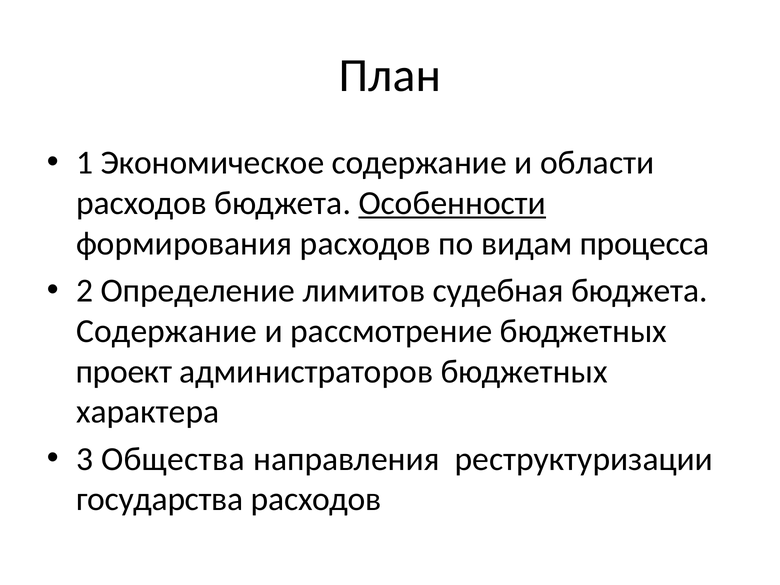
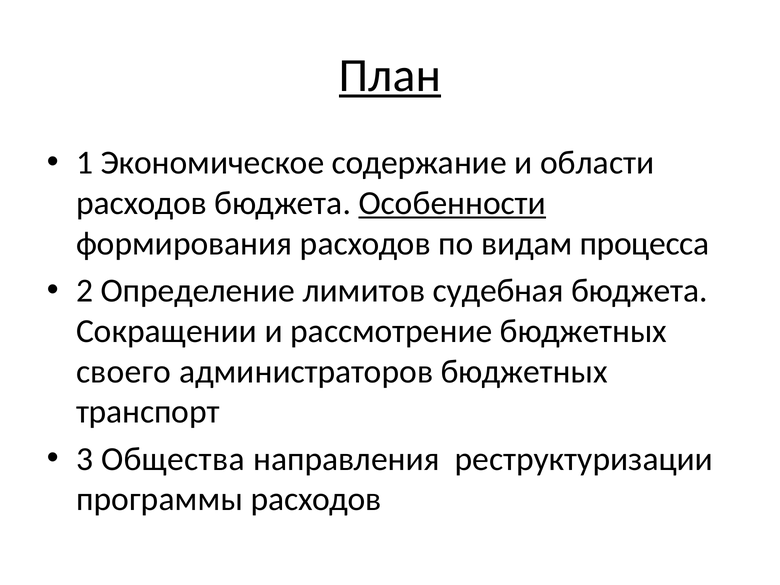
План underline: none -> present (390, 76)
Содержание: Содержание -> Сокращении (167, 331)
проект: проект -> своего (124, 371)
характера: характера -> транспорт (148, 412)
государства: государства -> программы (159, 499)
